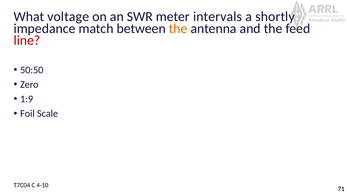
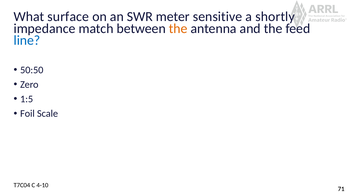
voltage: voltage -> surface (68, 17)
intervals: intervals -> sensitive (218, 17)
line colour: red -> blue (27, 40)
1:9: 1:9 -> 1:5 (27, 99)
